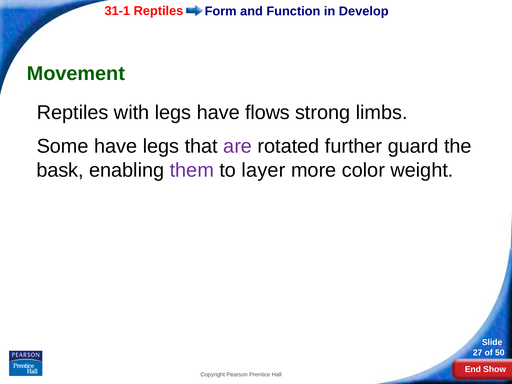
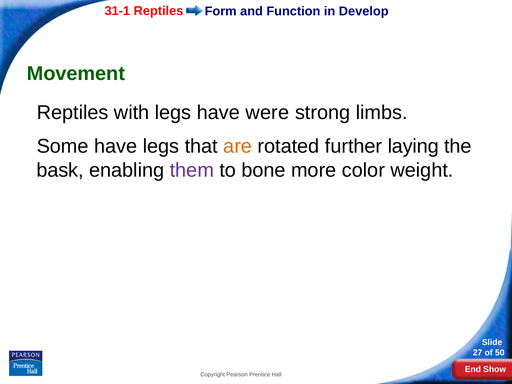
flows: flows -> were (267, 112)
are colour: purple -> orange (238, 146)
guard: guard -> laying (413, 146)
layer: layer -> bone (264, 170)
